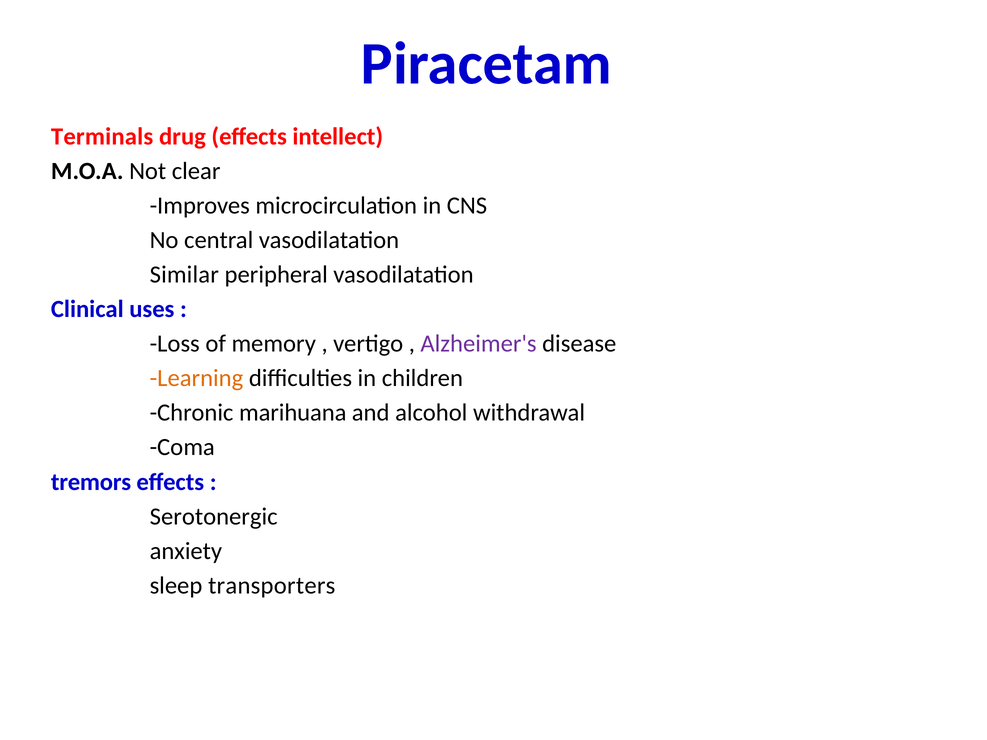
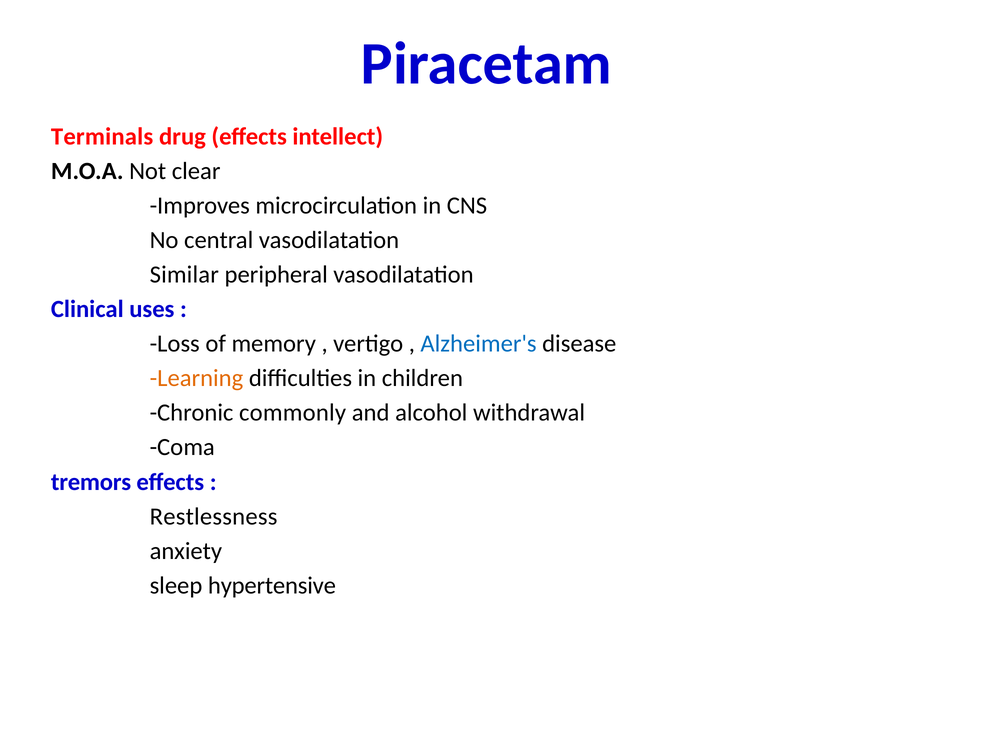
Alzheimer's colour: purple -> blue (479, 344)
marihuana: marihuana -> commonly (293, 413)
Serotonergic: Serotonergic -> Restlessness (214, 517)
transporters: transporters -> hypertensive (272, 586)
